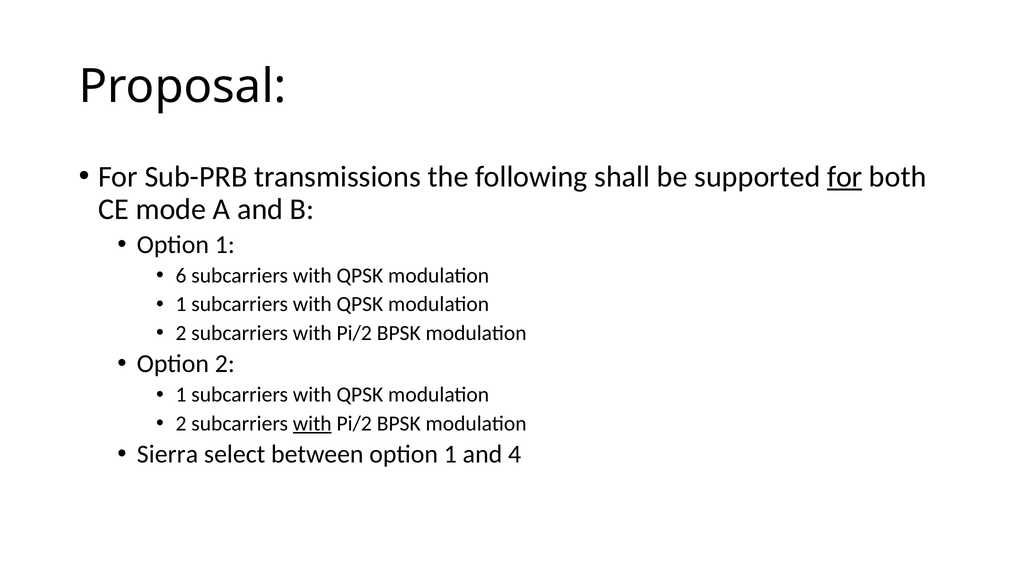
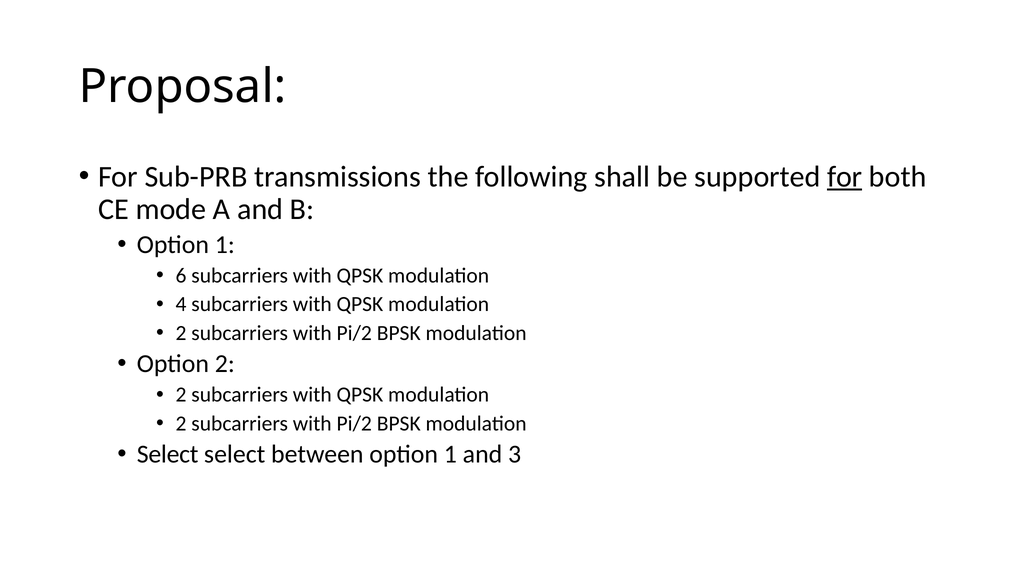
1: 1 -> 4 (181, 304)
1: 1 -> 2 (181, 395)
with underline: present -> none (312, 424)
Sierra: Sierra -> Select (168, 454)
4: 4 -> 3 (515, 454)
